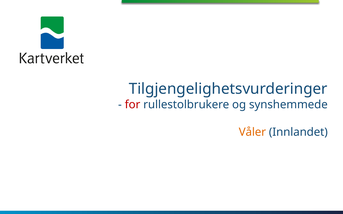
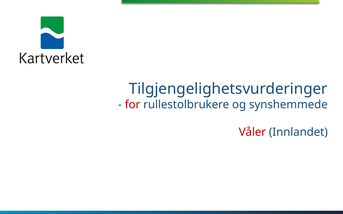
Våler colour: orange -> red (252, 132)
